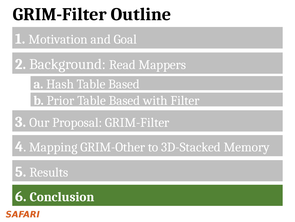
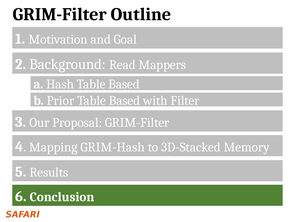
GRIM-Other: GRIM-Other -> GRIM-Hash (113, 147)
